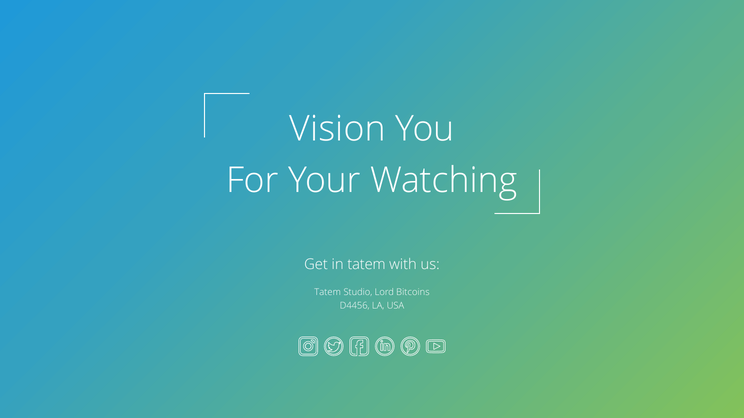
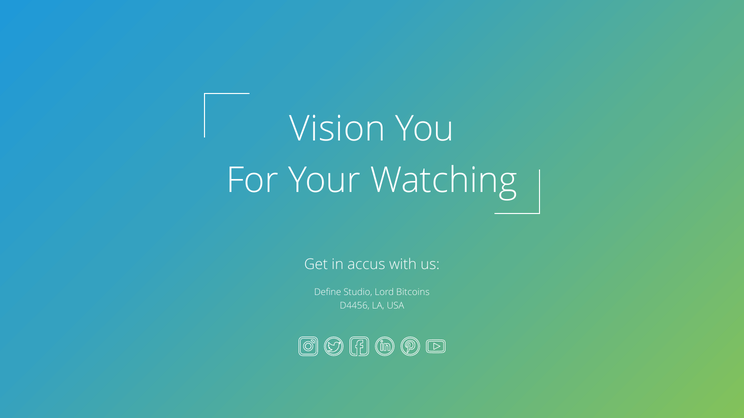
in tatem: tatem -> accus (366, 265)
Tatem: Tatem -> Define (328, 292)
